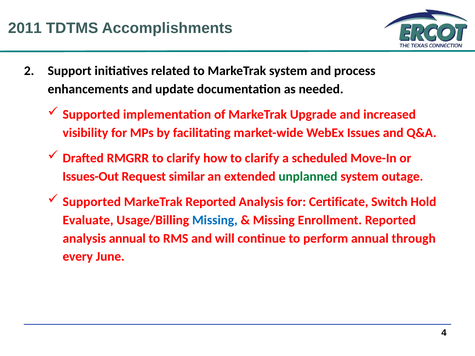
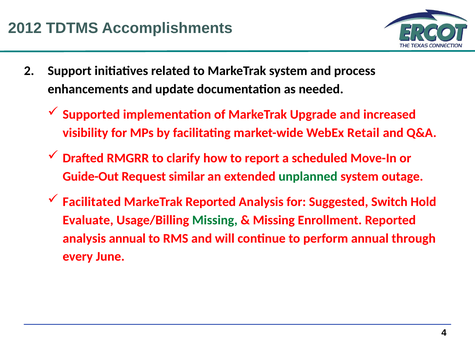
2011: 2011 -> 2012 (25, 28)
Issues: Issues -> Retail (363, 133)
how to clarify: clarify -> report (262, 158)
Issues-Out: Issues-Out -> Guide-Out (91, 177)
Supported: Supported -> Facilitated (92, 202)
Certificate: Certificate -> Suggested (339, 202)
Missing colour: blue -> green (215, 220)
